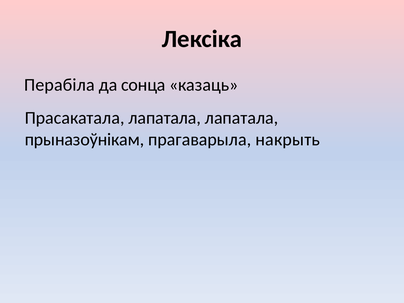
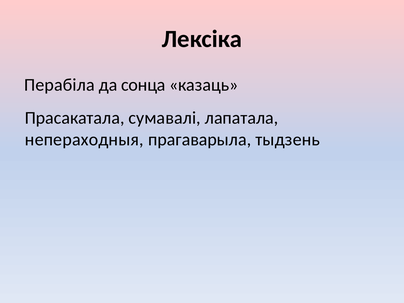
Прасакатала лапатала: лапатала -> сумавалі (165, 118)
прыназоўнікам: прыназоўнікам -> непераходныя (84, 139)
накрыть: накрыть -> тыдзень (288, 139)
